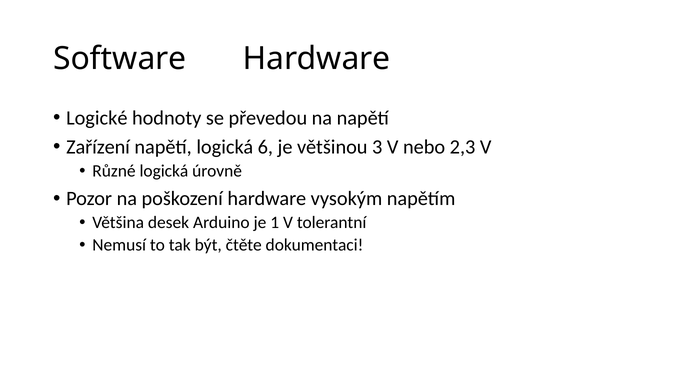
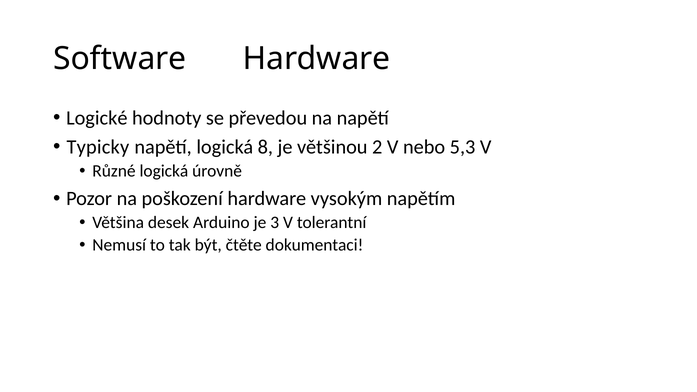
Zařízení: Zařízení -> Typicky (98, 147)
6: 6 -> 8 (265, 147)
3: 3 -> 2 (377, 147)
2,3: 2,3 -> 5,3 (463, 147)
1: 1 -> 3 (275, 223)
